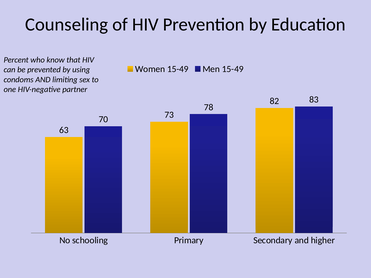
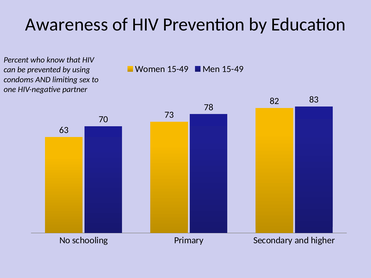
Counseling: Counseling -> Awareness (67, 24)
